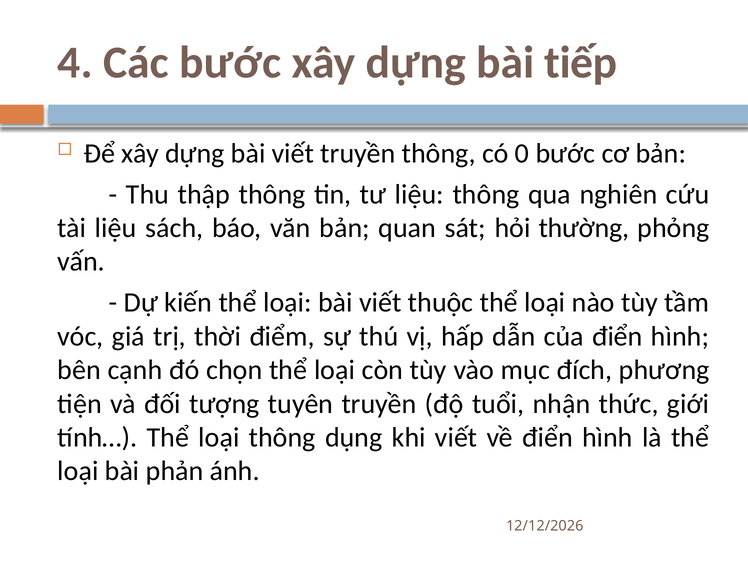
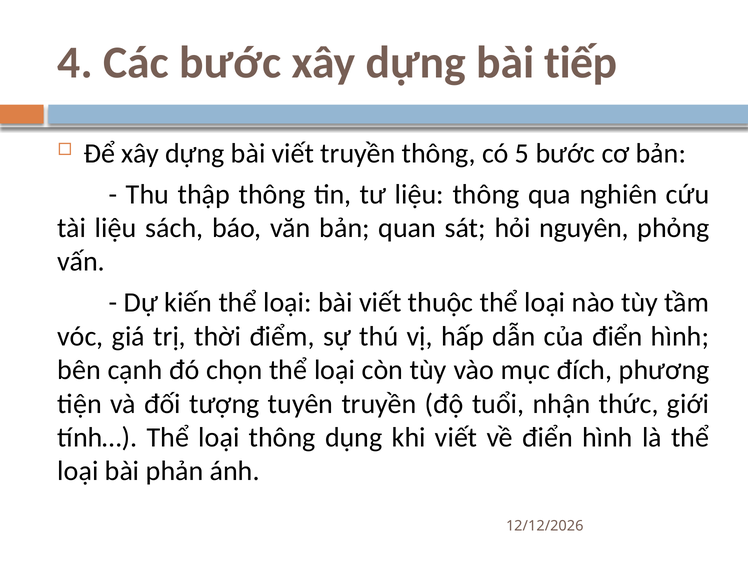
0: 0 -> 5 (522, 153)
thường: thường -> nguyên (584, 228)
